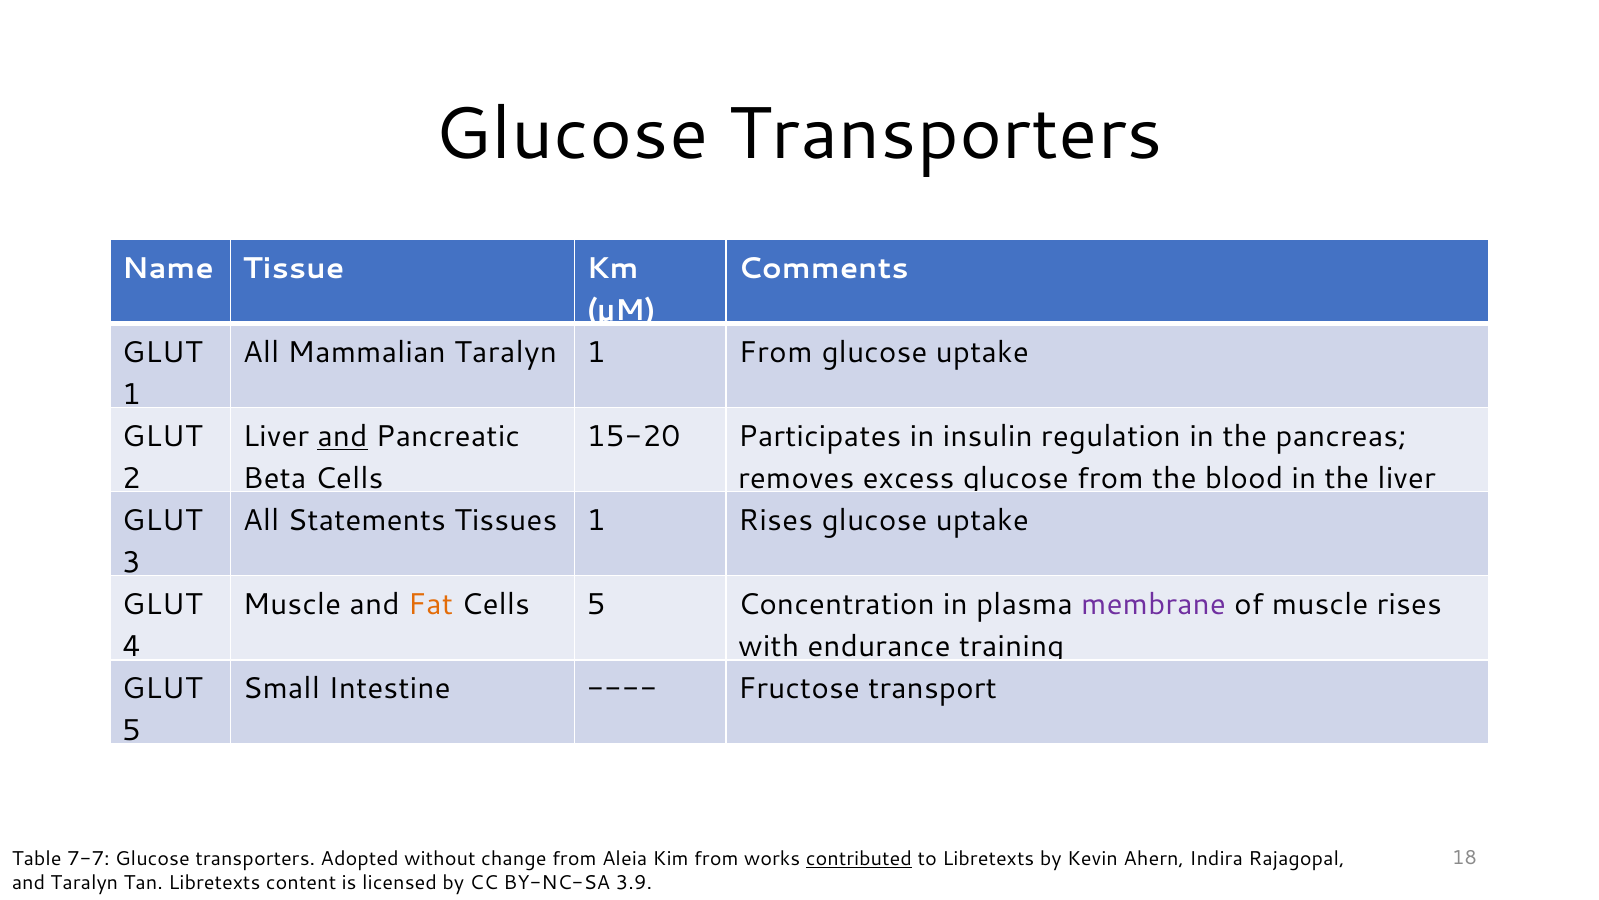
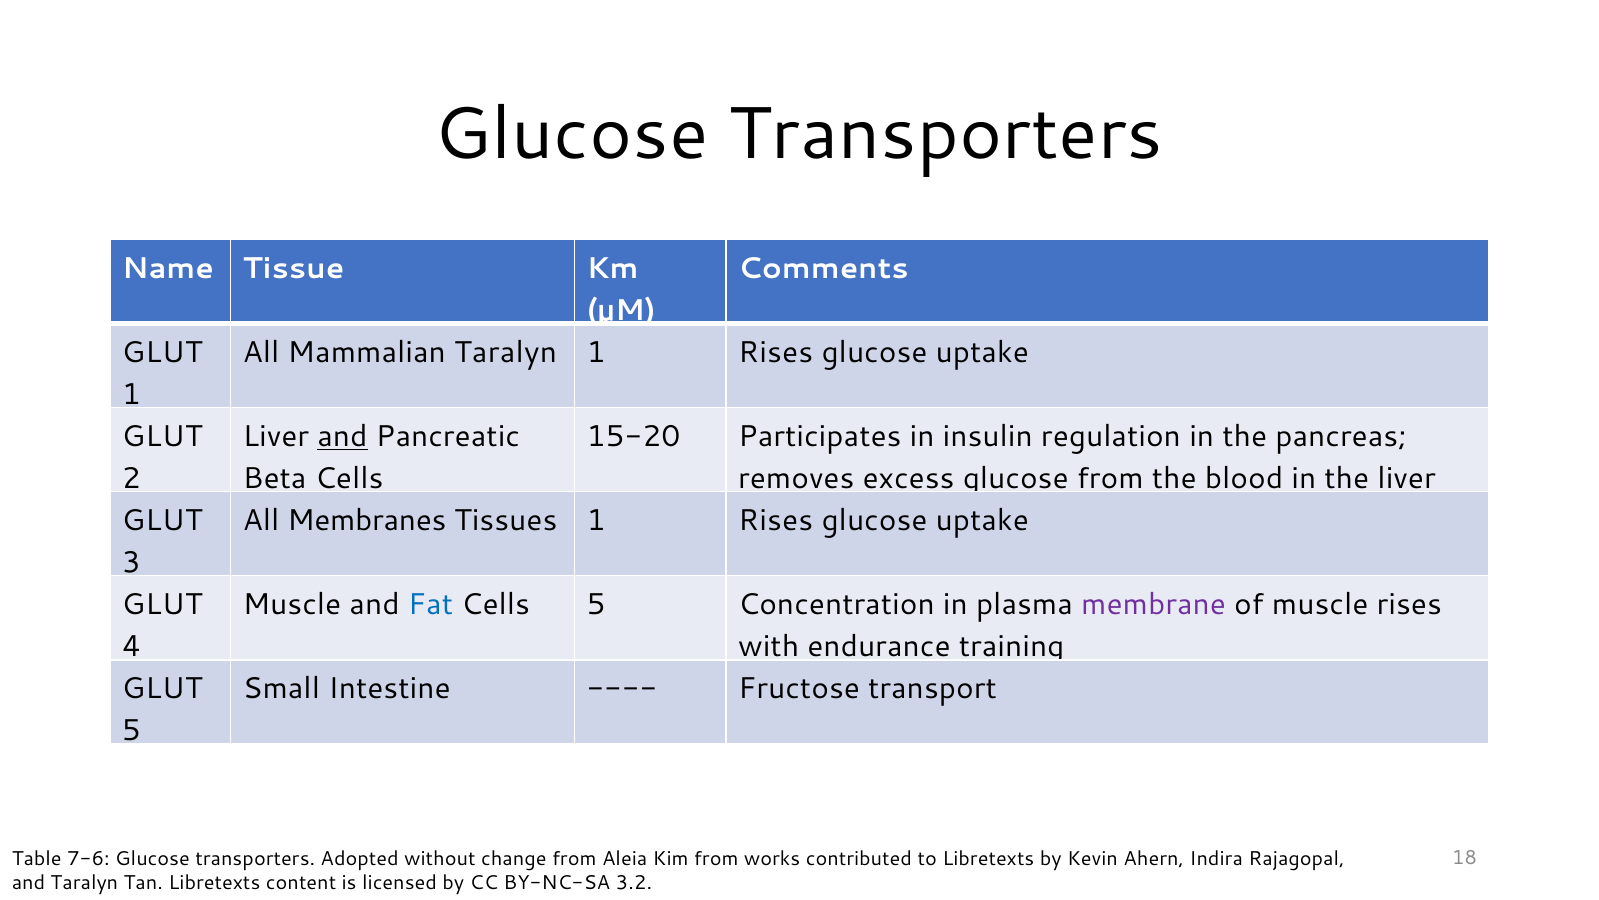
From: From -> Rises (776, 352)
Statements: Statements -> Membranes (367, 520)
Fat colour: orange -> blue (431, 604)
7-7: 7-7 -> 7-6 (88, 859)
contributed underline: present -> none (859, 859)
3.9: 3.9 -> 3.2 (634, 883)
